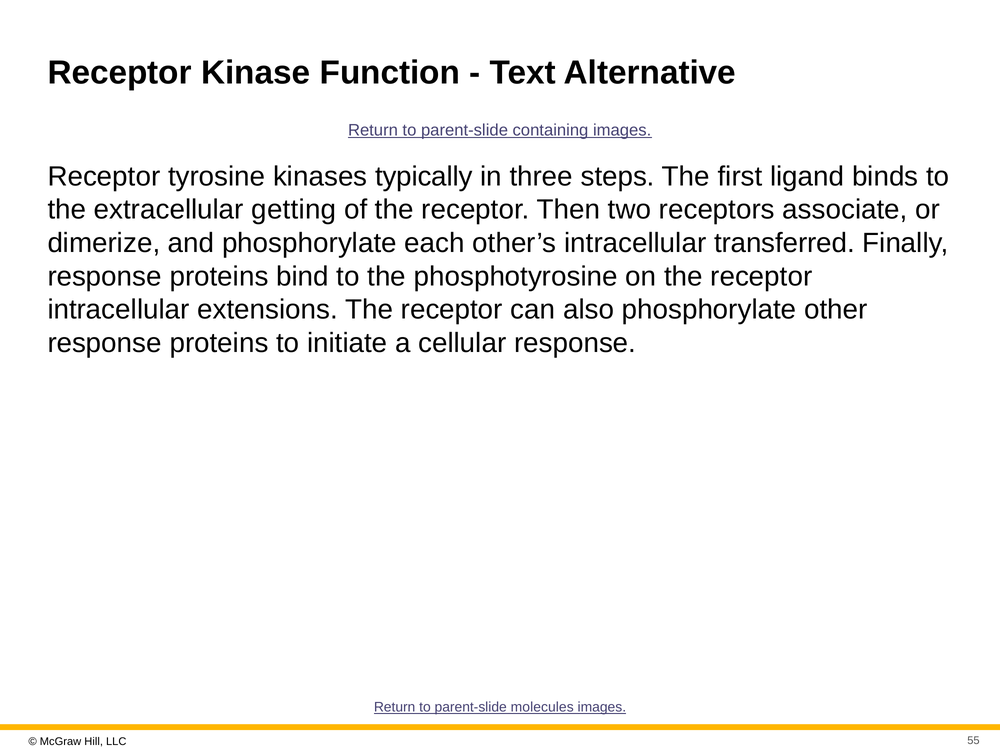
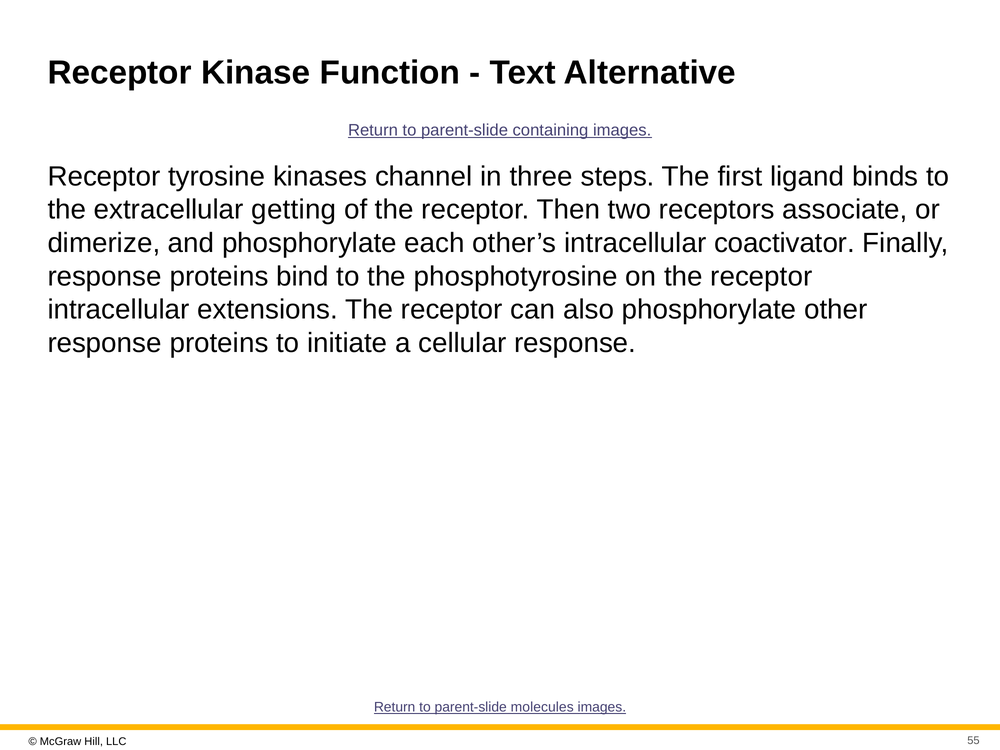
typically: typically -> channel (424, 176)
transferred: transferred -> coactivator (784, 243)
